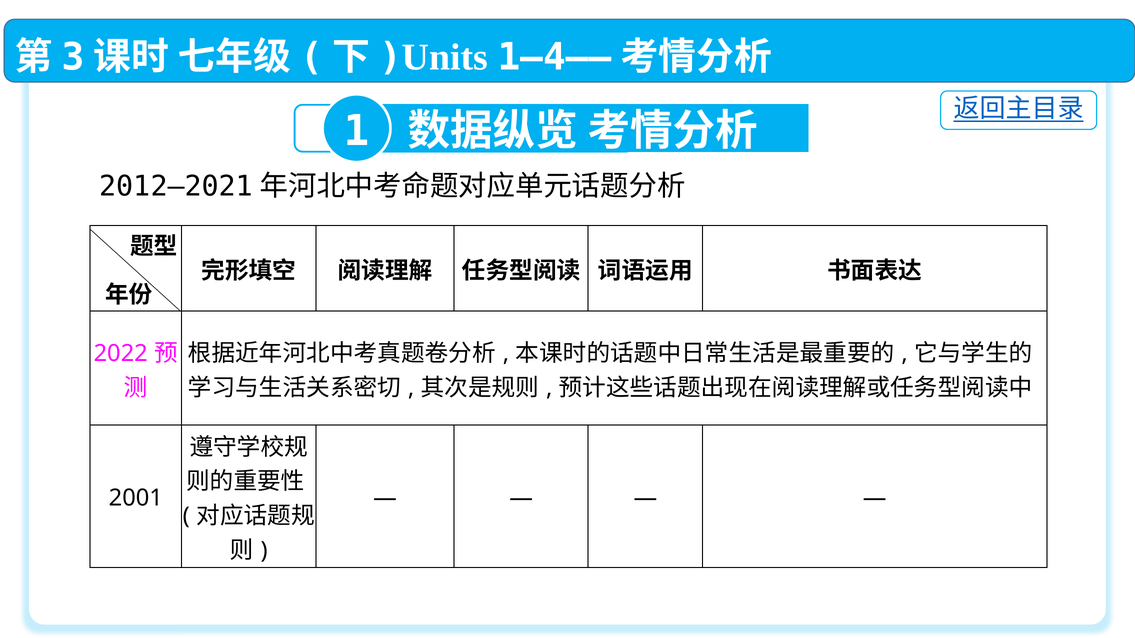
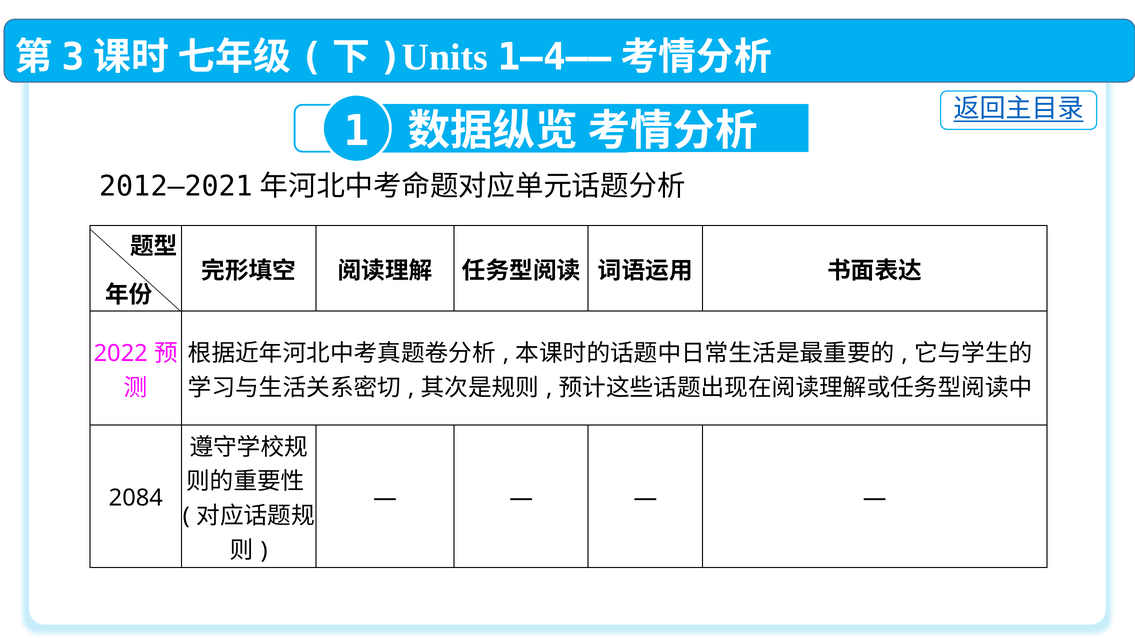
2001: 2001 -> 2084 (136, 498)
